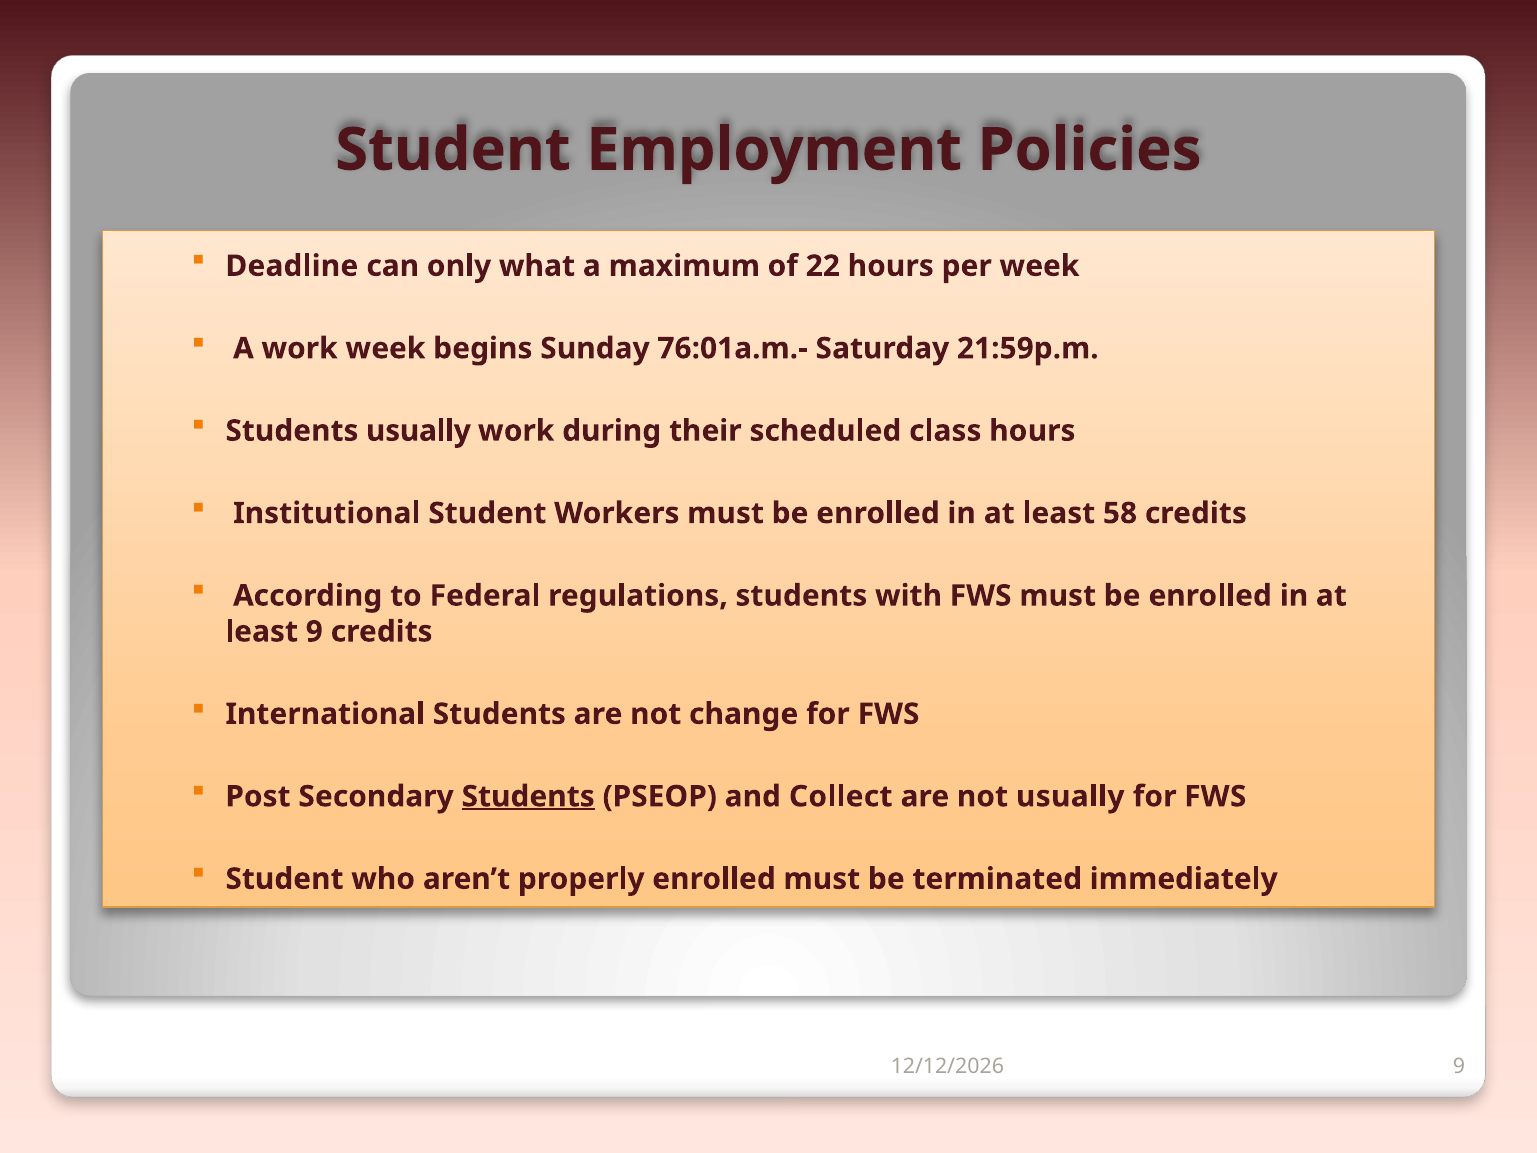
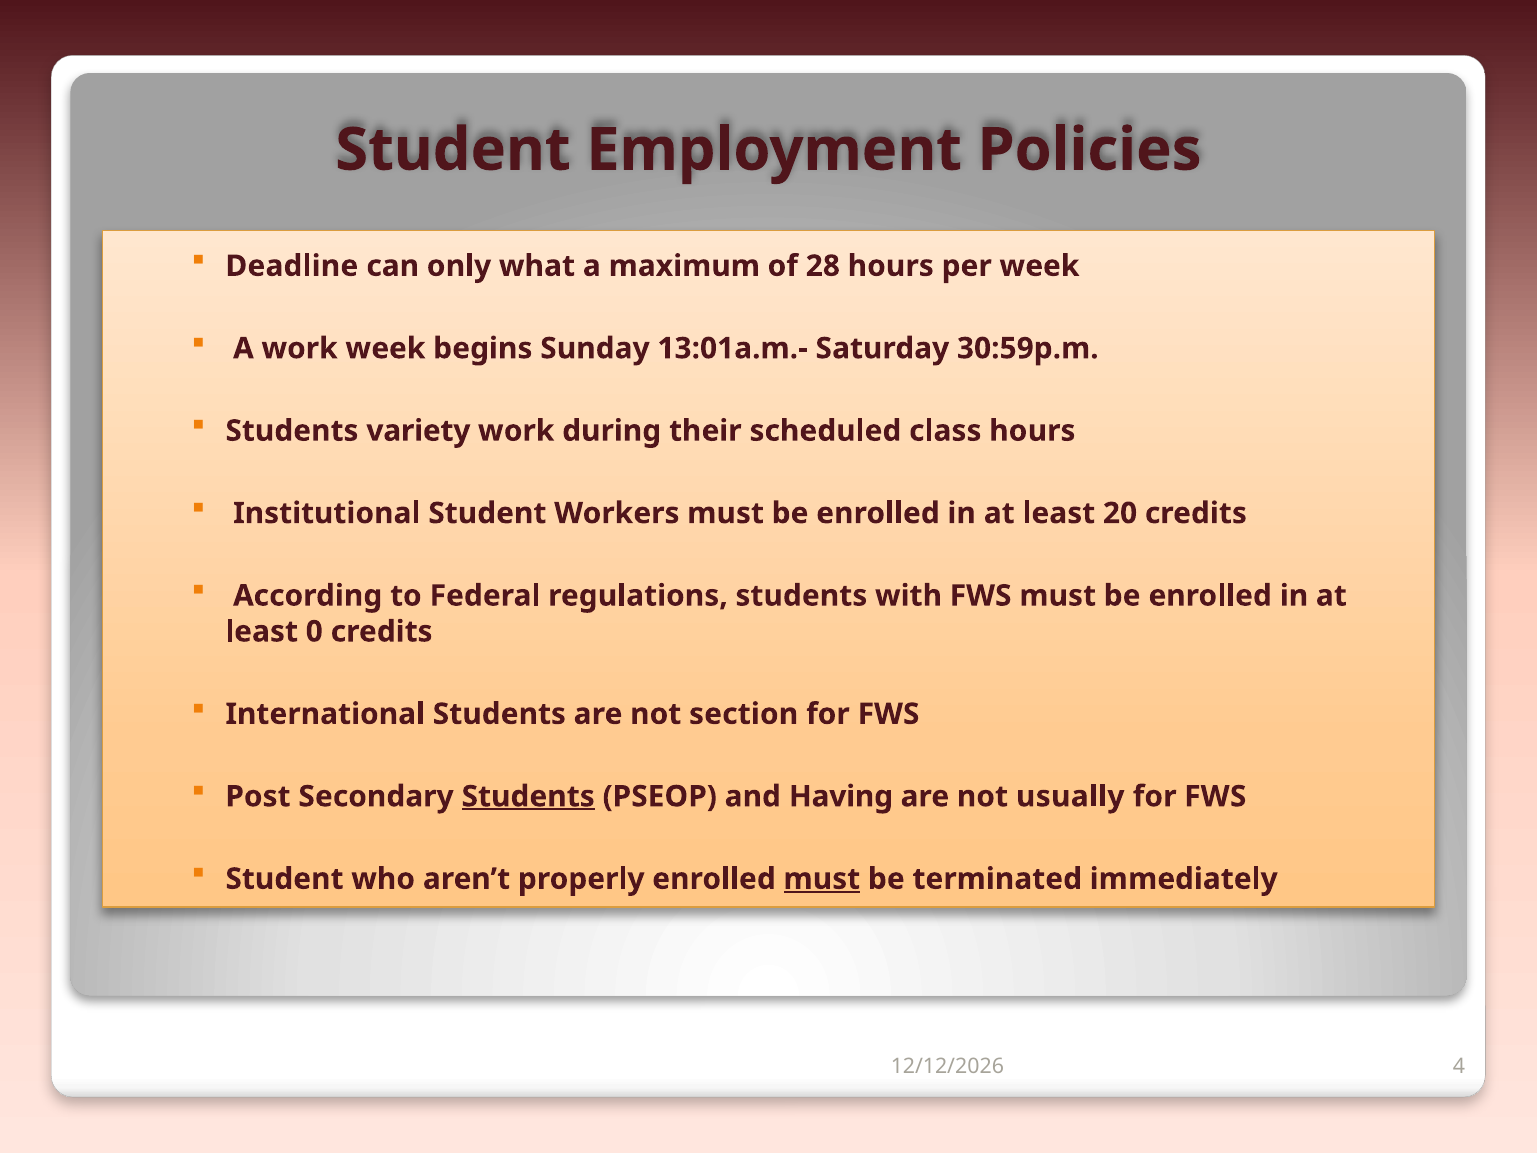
22: 22 -> 28 (823, 266)
76:01a.m.-: 76:01a.m.- -> 13:01a.m.- (733, 348)
21:59p.m: 21:59p.m -> 30:59p.m (1028, 348)
Students usually: usually -> variety (418, 431)
58: 58 -> 20 (1120, 513)
least 9: 9 -> 0 (314, 631)
change: change -> section (744, 714)
Collect: Collect -> Having (841, 796)
must underline: none -> present (822, 879)
9: 9 -> 4 (1459, 1066)
